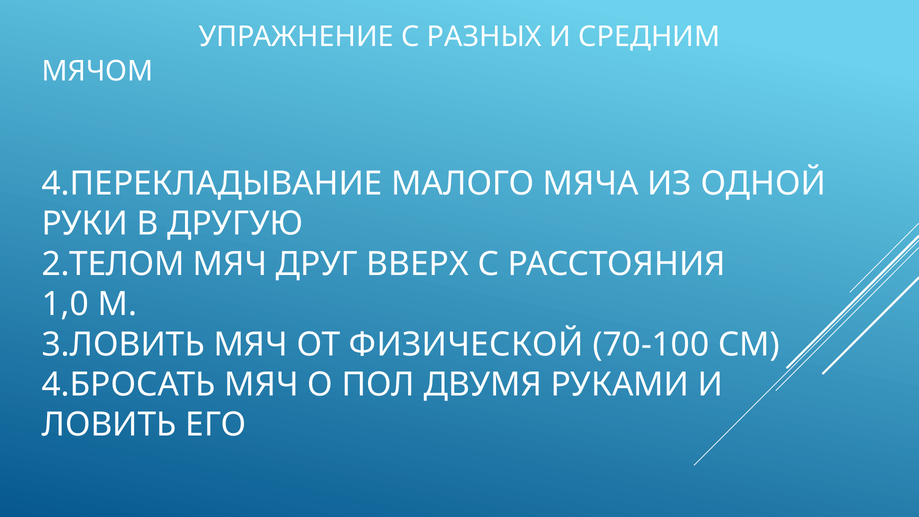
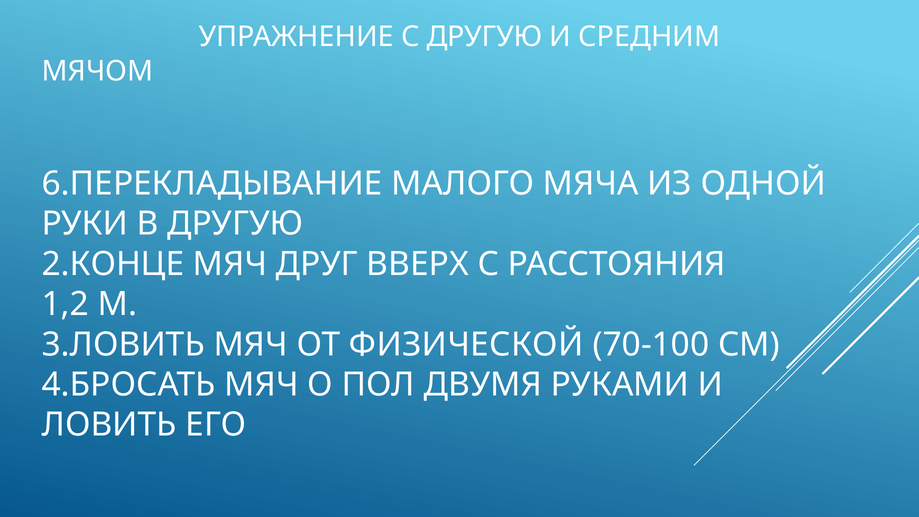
С РАЗНЫХ: РАЗНЫХ -> ДРУГУЮ (485, 37)
4.ПЕРЕКЛАДЫВАНИЕ: 4.ПЕРЕКЛАДЫВАНИЕ -> 6.ПЕРЕКЛАДЫВАНИЕ (212, 184)
2.ТЕЛОМ: 2.ТЕЛОМ -> 2.КОНЦЕ (113, 264)
1,0: 1,0 -> 1,2 (65, 304)
